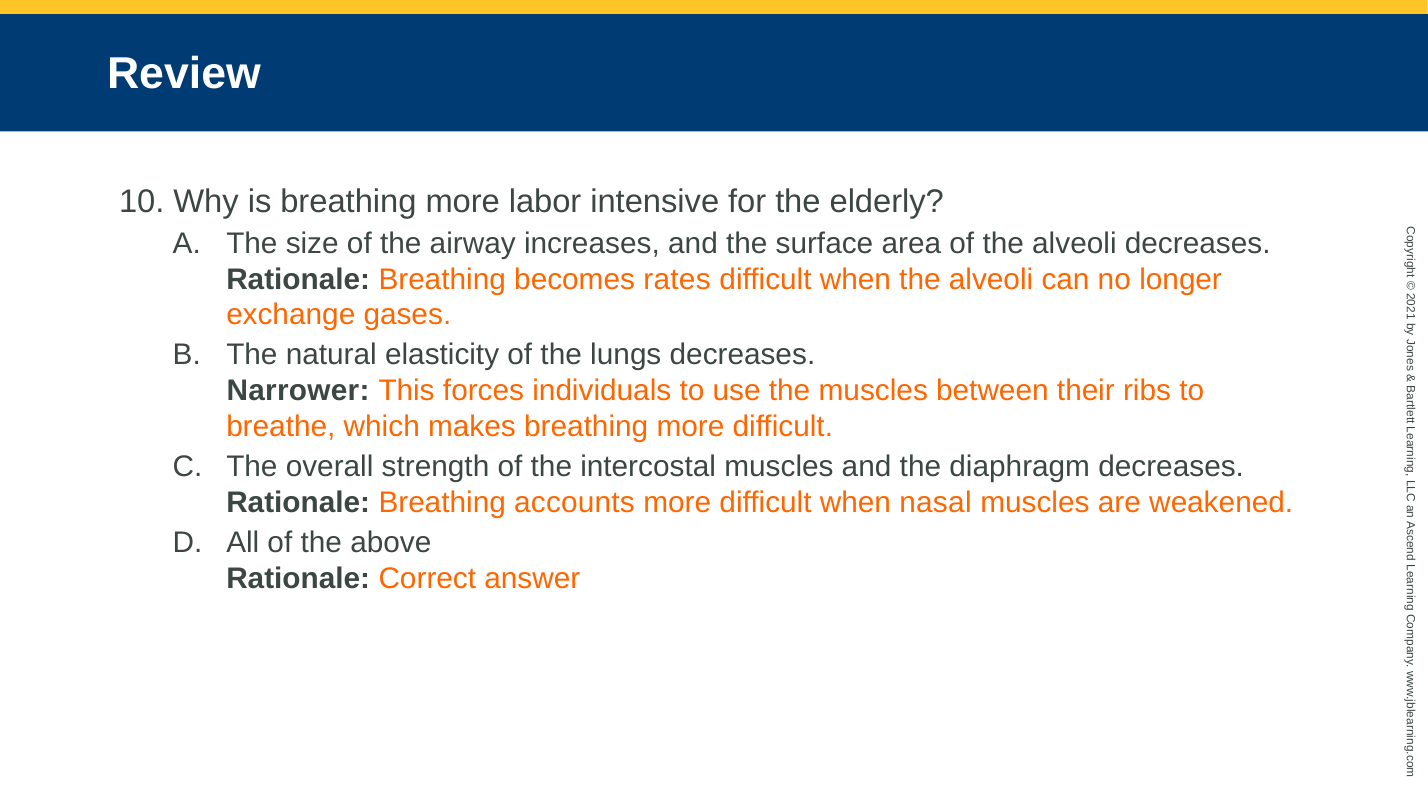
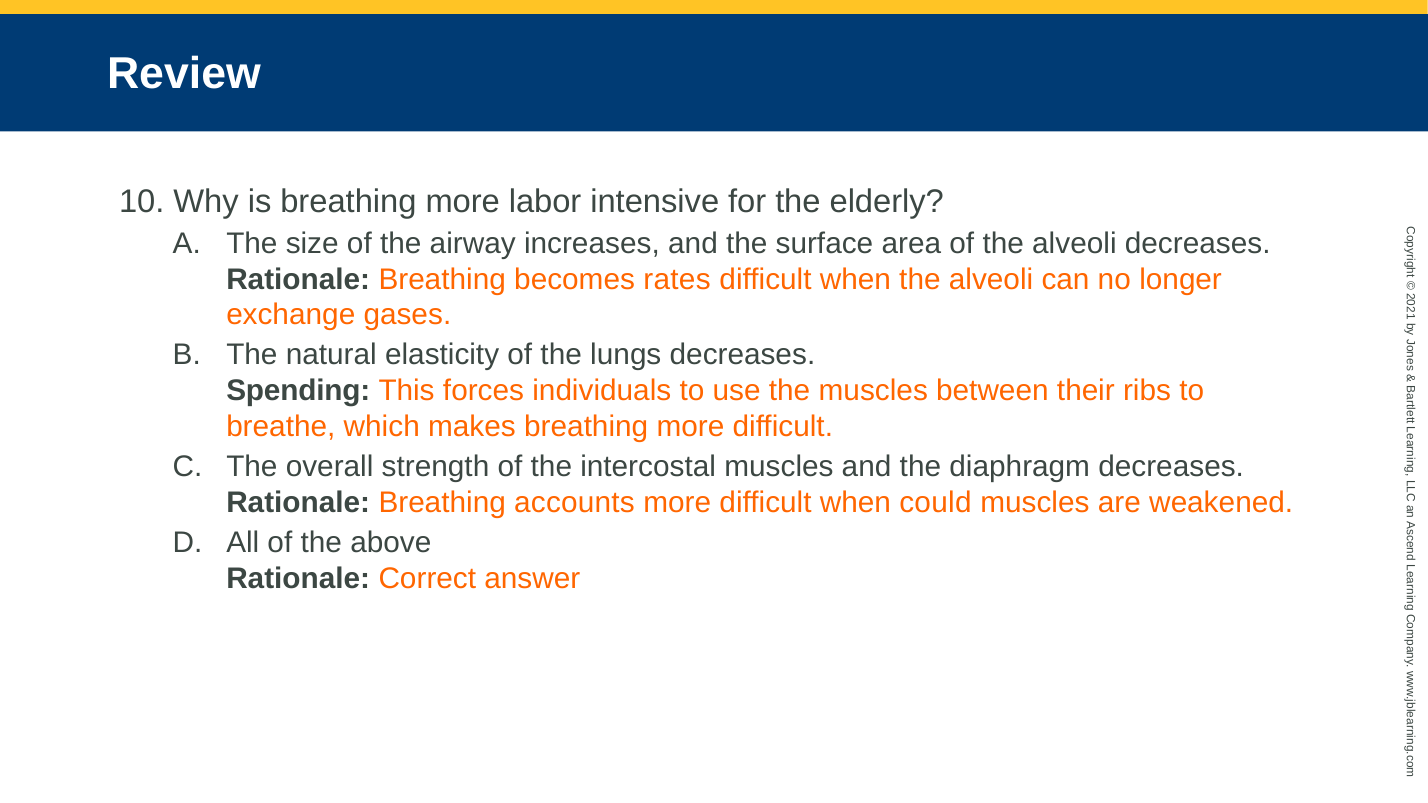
Narrower: Narrower -> Spending (298, 391)
nasal: nasal -> could (935, 503)
